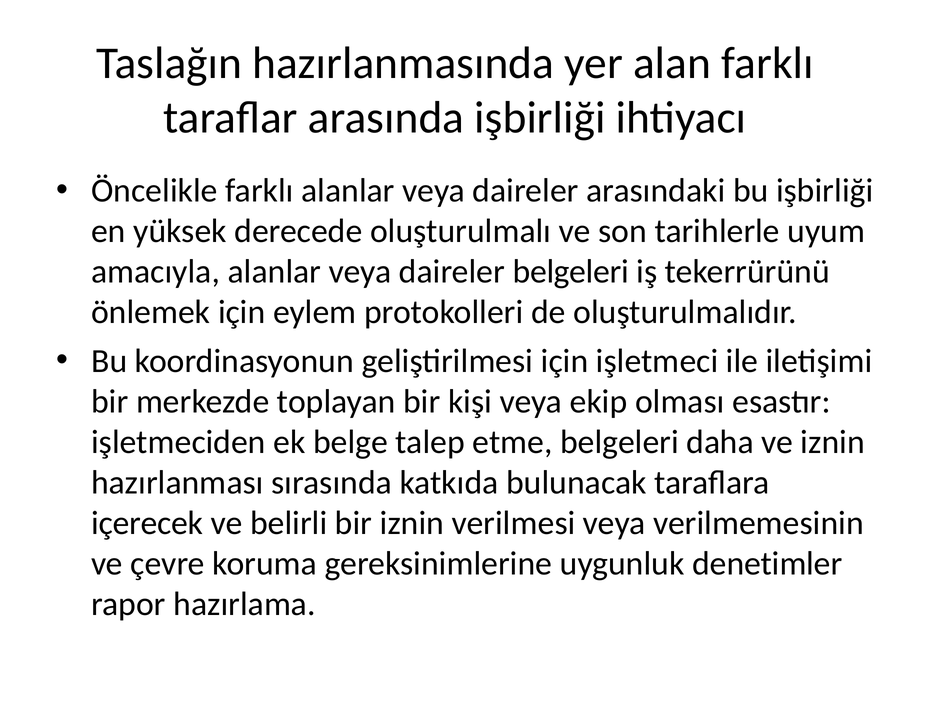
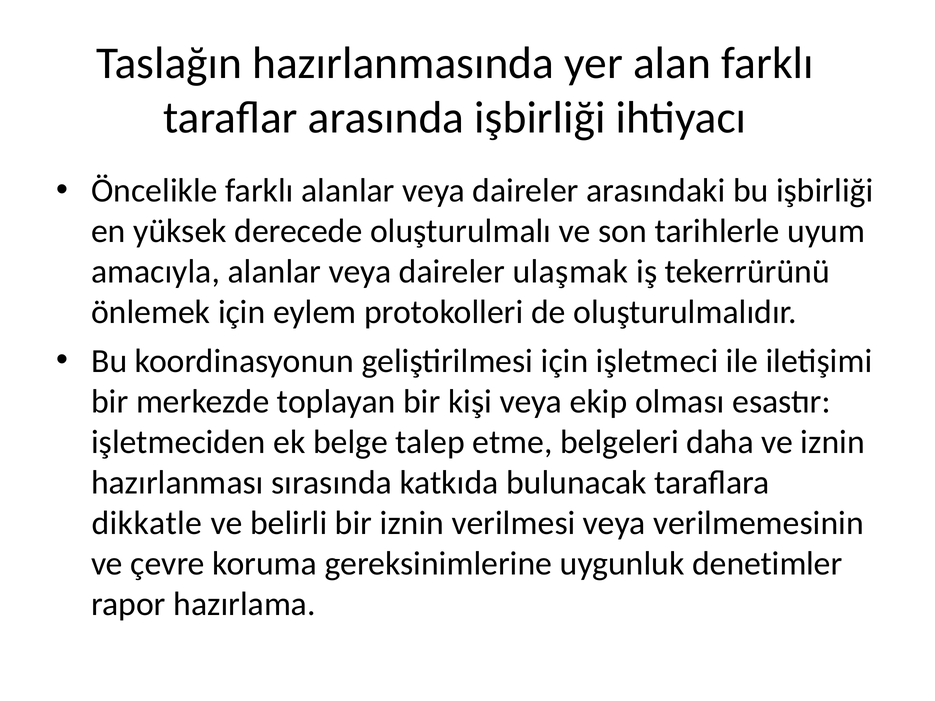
daireler belgeleri: belgeleri -> ulaşmak (571, 272)
içerecek: içerecek -> dikkatle (147, 523)
